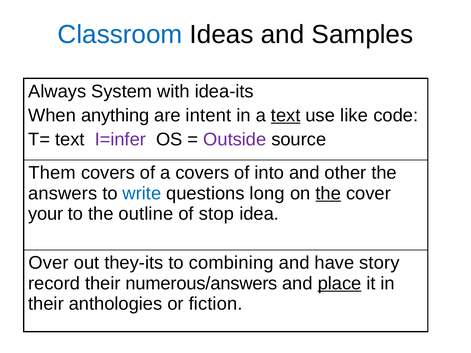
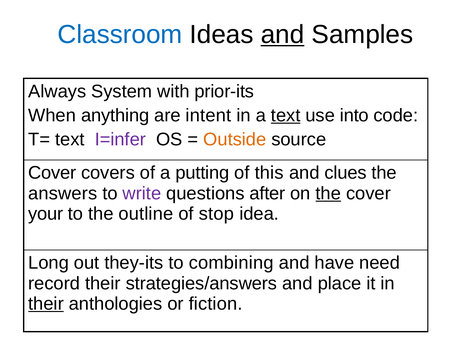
and underline: none -> present (283, 34)
idea-its: idea-its -> prior-its (224, 91)
like: like -> into (354, 115)
Outside colour: purple -> orange (235, 140)
Them: Them -> Cover (52, 173)
a covers: covers -> putting (202, 173)
into: into -> this (269, 173)
other: other -> clues (346, 173)
write colour: blue -> purple (142, 193)
long: long -> after (267, 193)
Over: Over -> Long (49, 263)
story: story -> need (380, 263)
numerous/answers: numerous/answers -> strategies/answers (201, 284)
place underline: present -> none (340, 284)
their underline: none -> present (46, 304)
